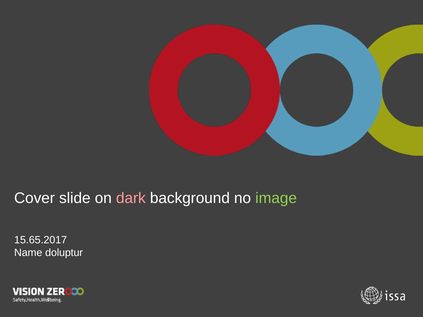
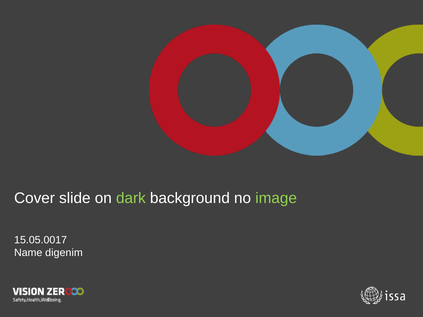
dark colour: pink -> light green (131, 198)
15.65.2017: 15.65.2017 -> 15.05.0017 (41, 240)
doluptur: doluptur -> digenim (64, 253)
